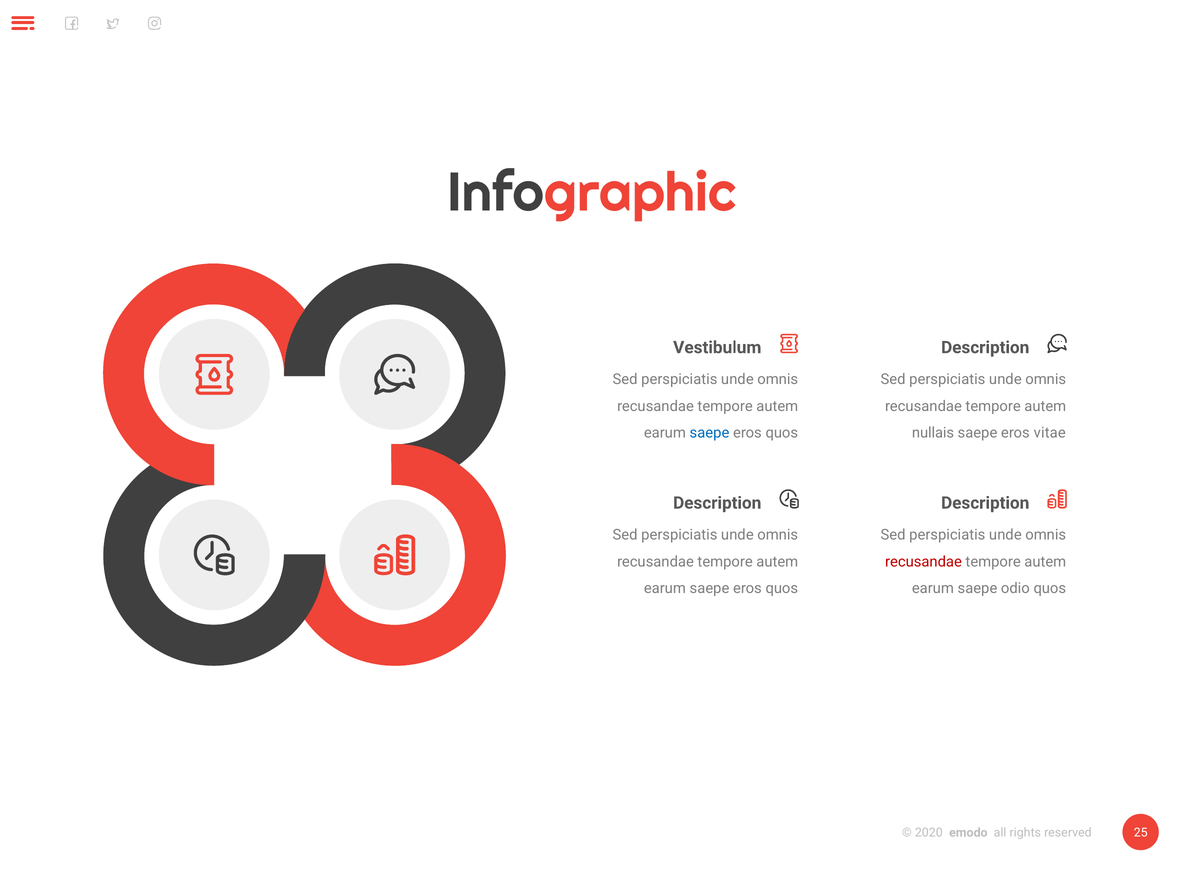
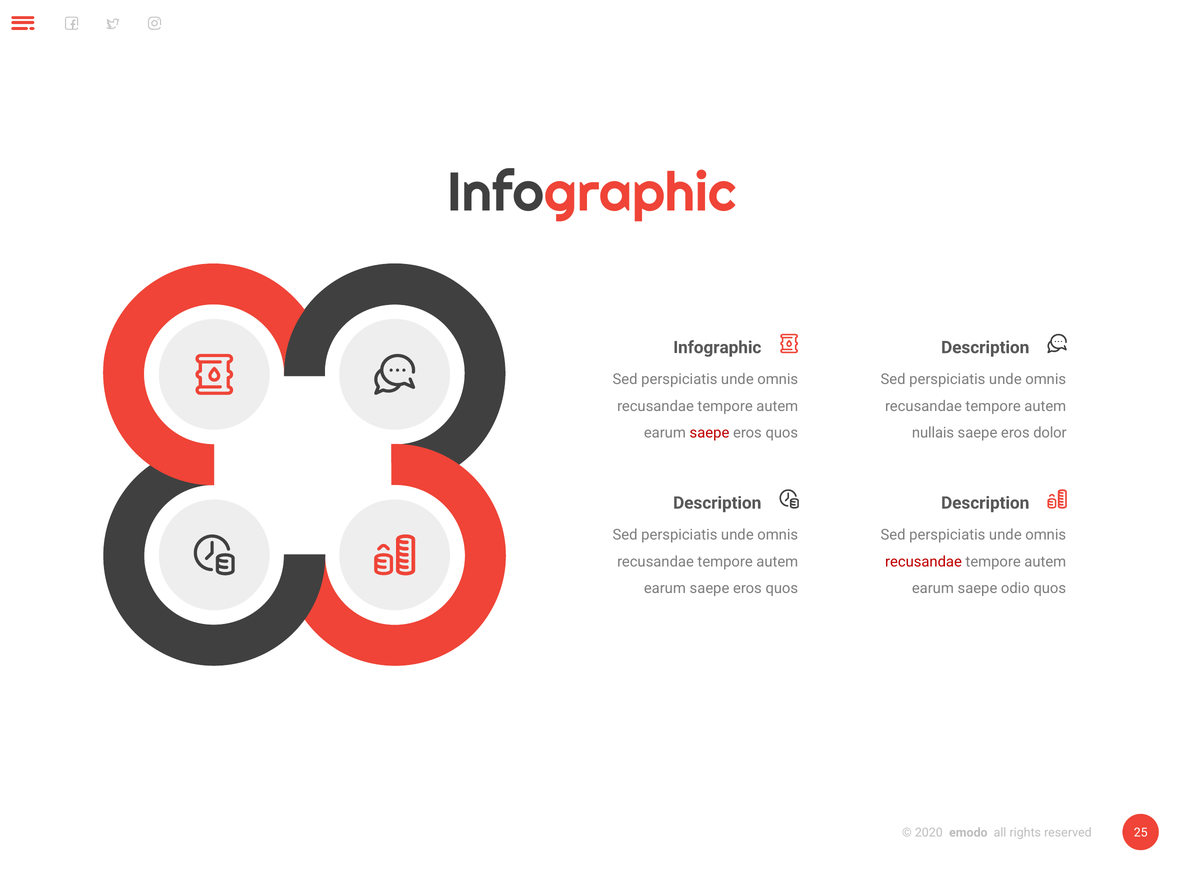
Vestibulum: Vestibulum -> Infographic (717, 348)
saepe colour: blue -> red (709, 433)
vitae: vitae -> dolor (1050, 433)
